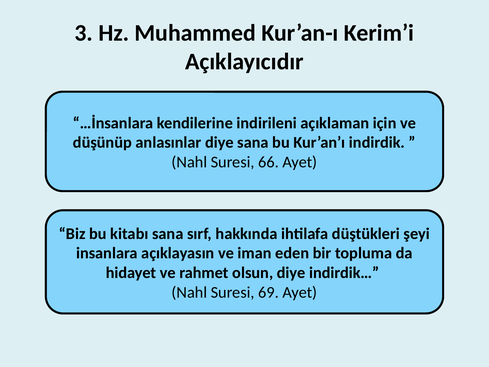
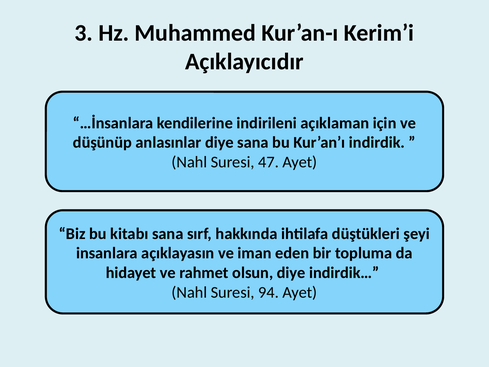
66: 66 -> 47 (269, 162)
69: 69 -> 94 (269, 292)
